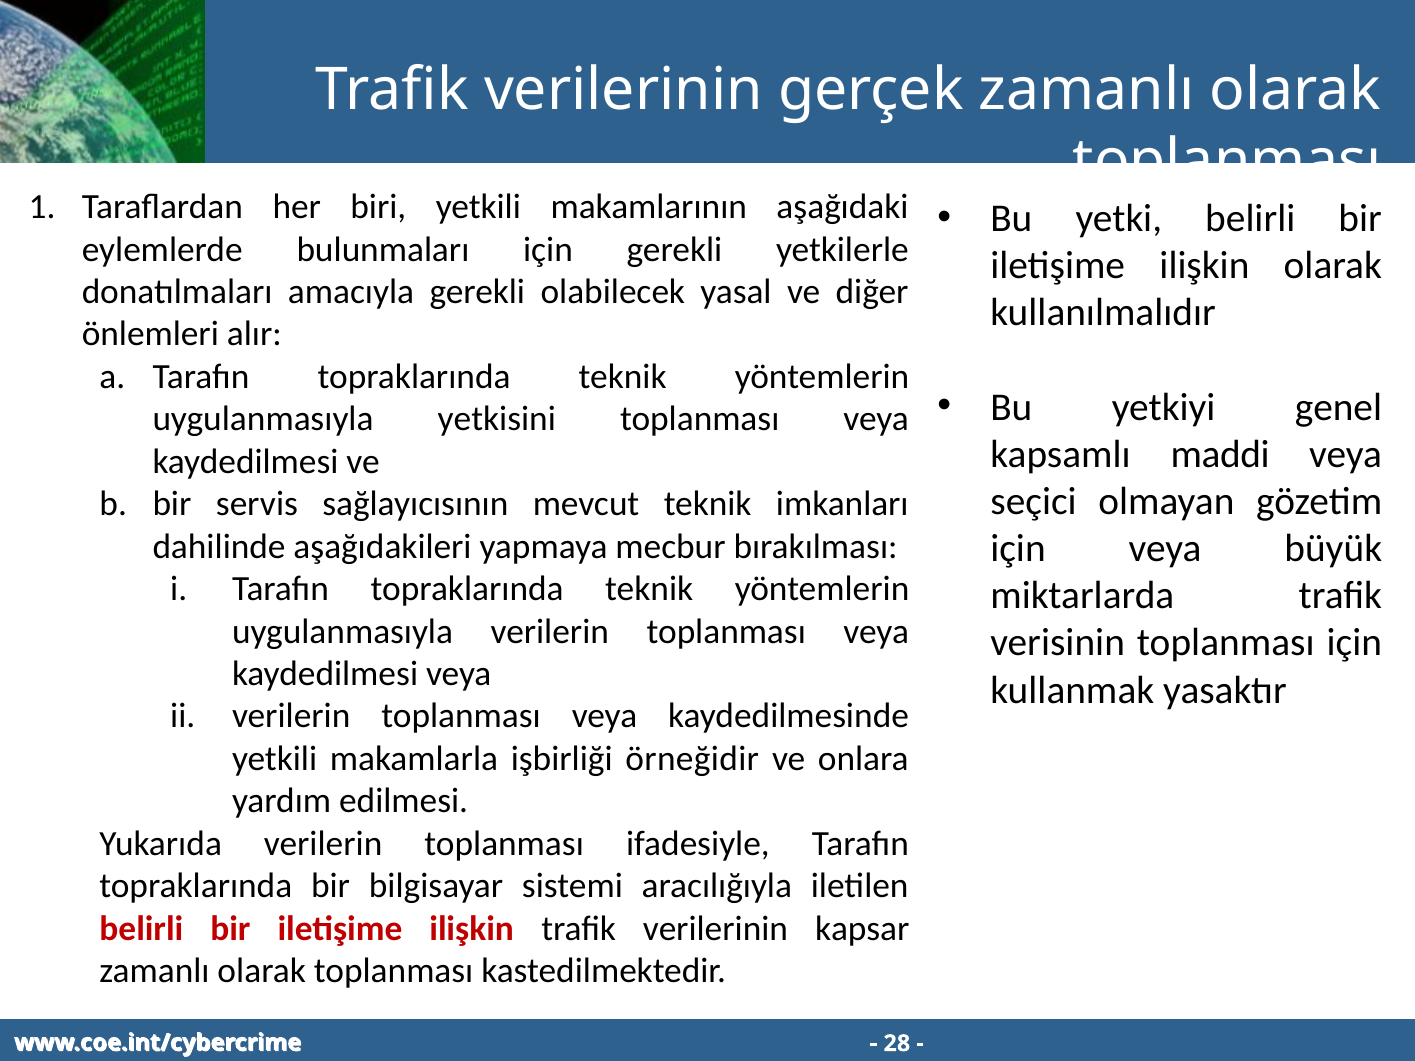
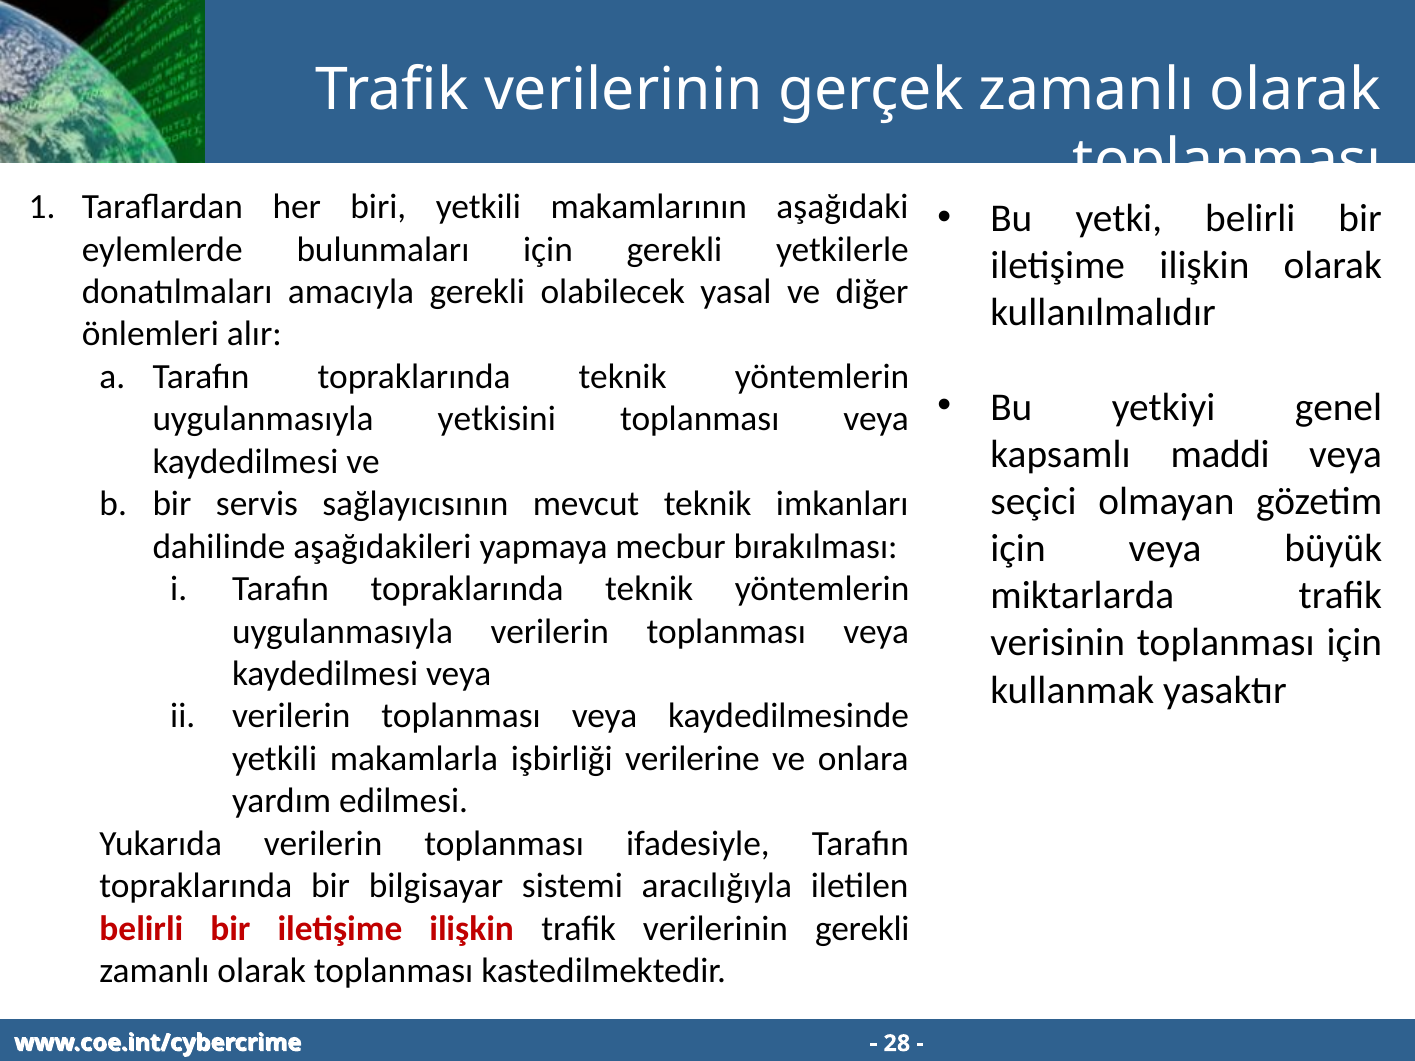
örneğidir: örneğidir -> verilerine (692, 759)
verilerinin kapsar: kapsar -> gerekli (862, 929)
